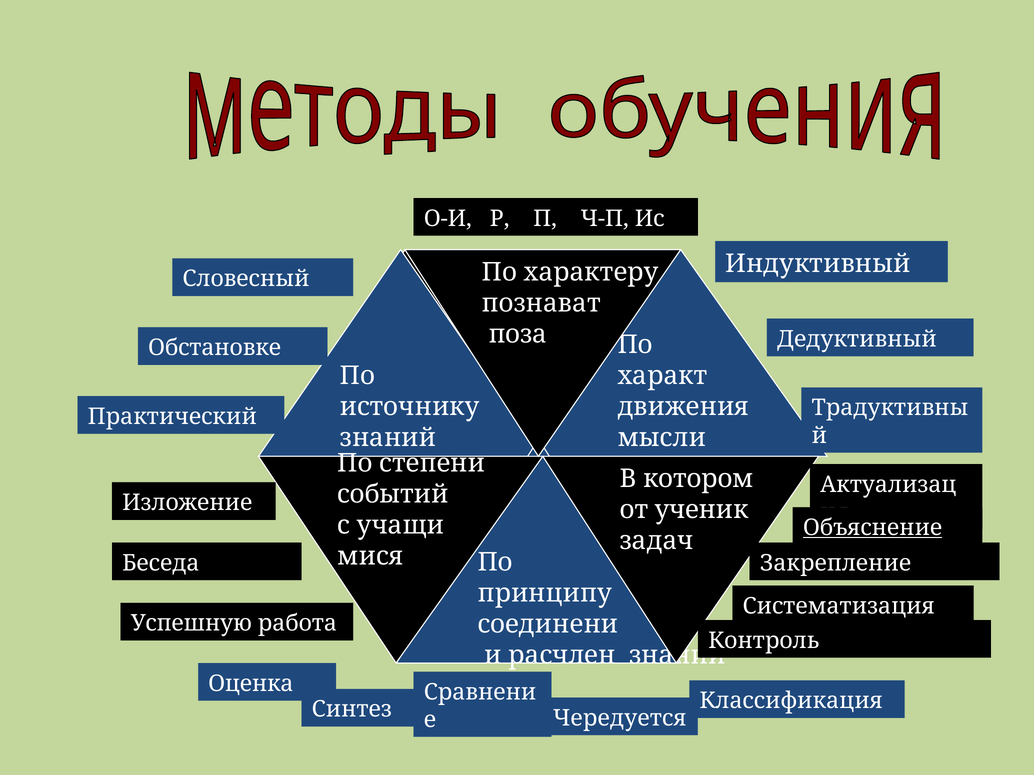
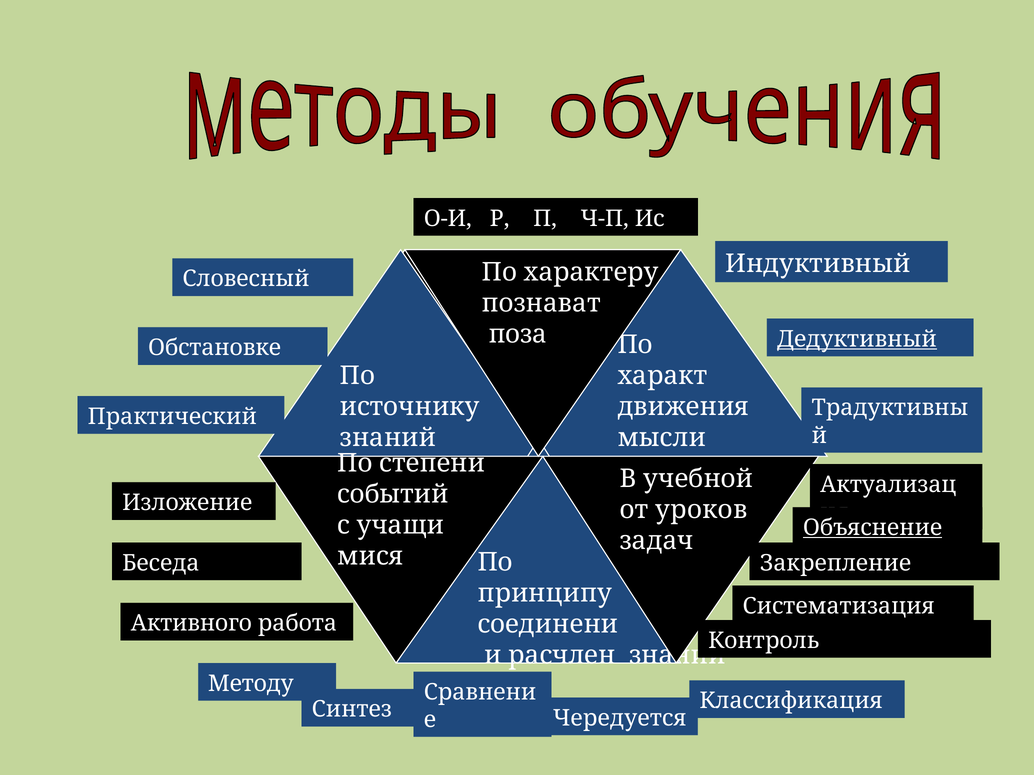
Дедуктивный underline: none -> present (857, 339)
котором: котором -> учебной (698, 479)
ученик: ученик -> уроков (701, 510)
Успешную: Успешную -> Активного (191, 624)
Оценка: Оценка -> Методу (251, 684)
